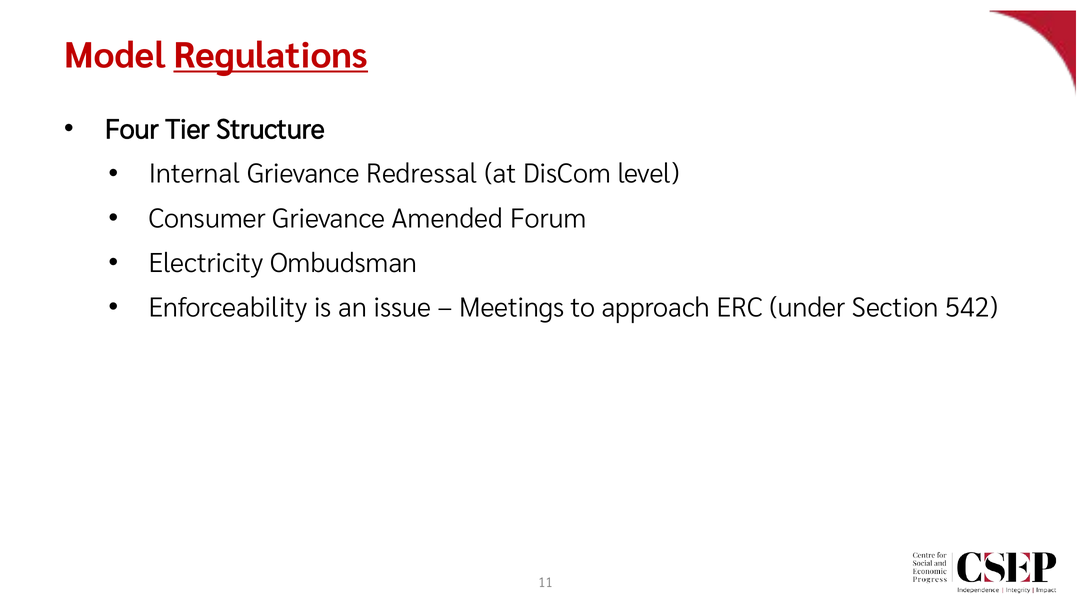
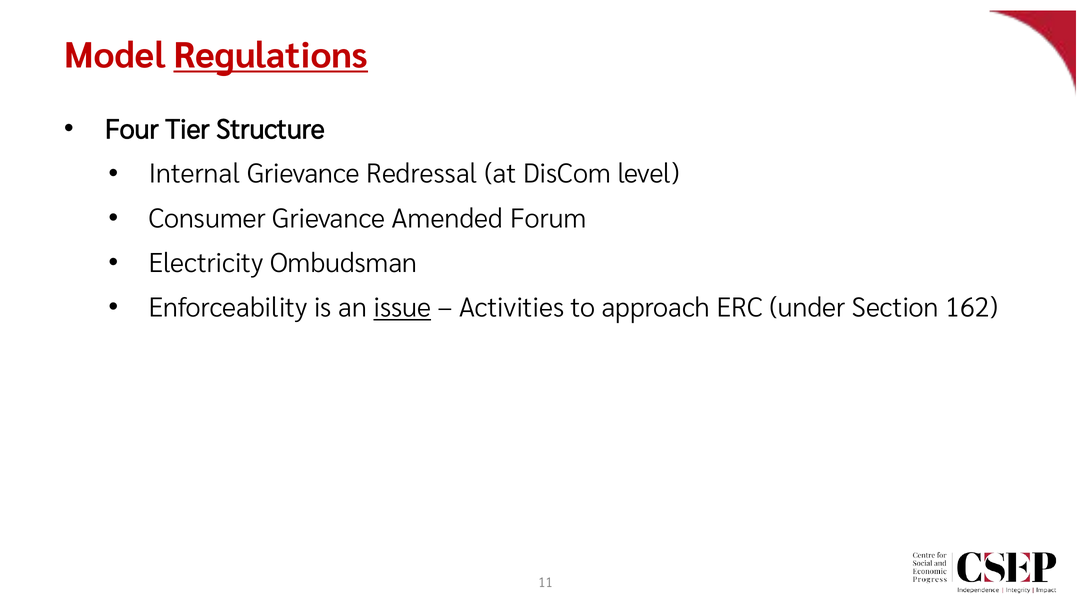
issue underline: none -> present (402, 308)
Meetings: Meetings -> Activities (512, 308)
542: 542 -> 162 (972, 308)
